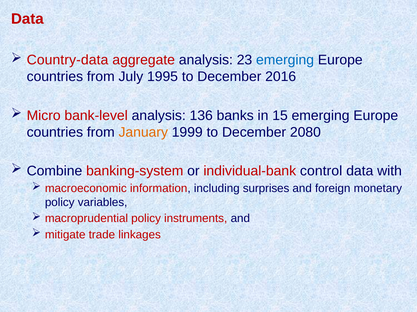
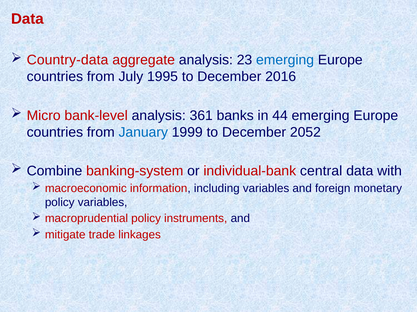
136: 136 -> 361 (201, 116)
15: 15 -> 44 (280, 116)
January colour: orange -> blue (143, 132)
2080: 2080 -> 2052 (305, 132)
control: control -> central (321, 171)
including surprises: surprises -> variables (266, 189)
